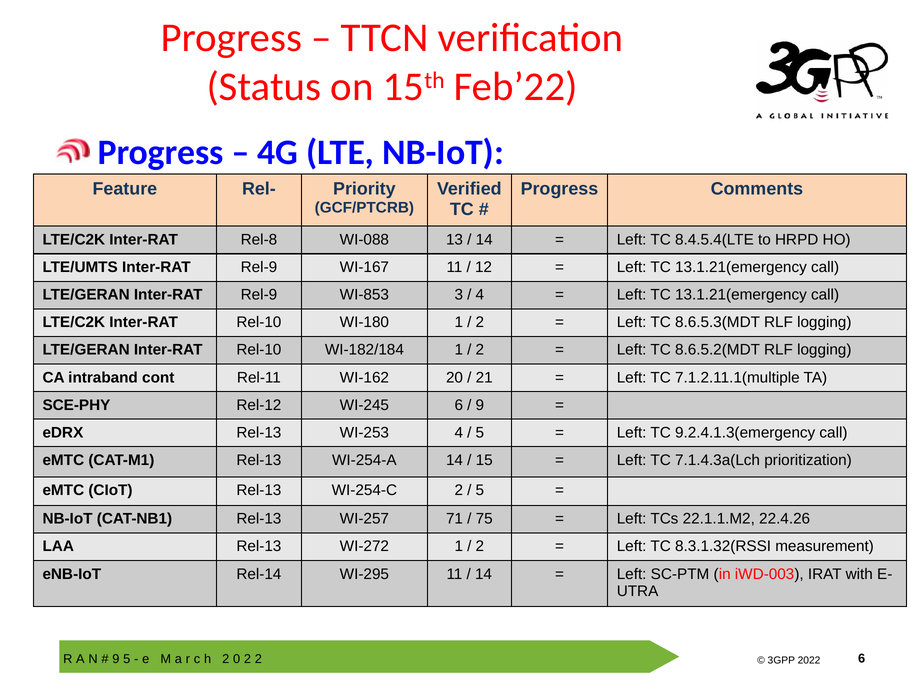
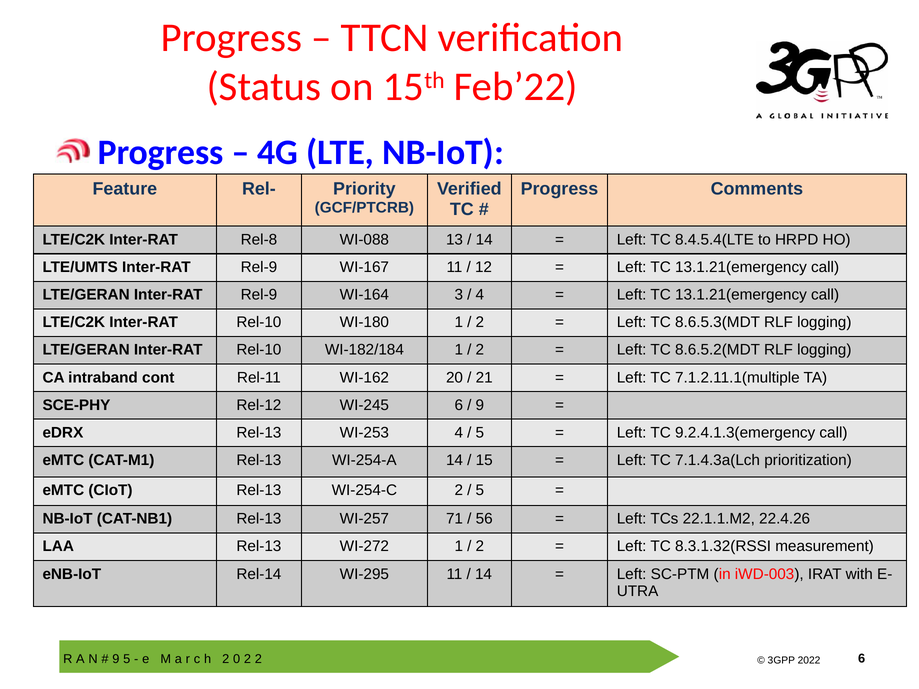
WI-853: WI-853 -> WI-164 (364, 295)
75: 75 -> 56 (484, 519)
